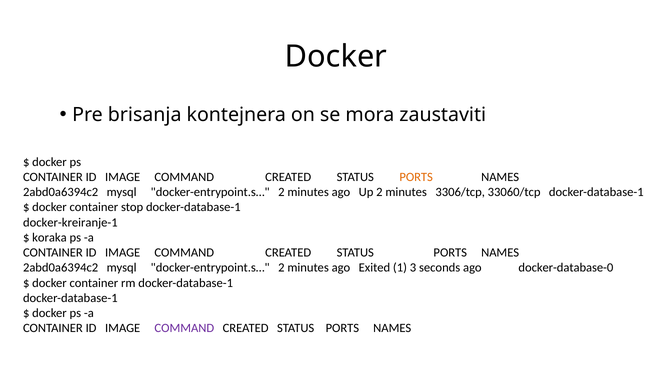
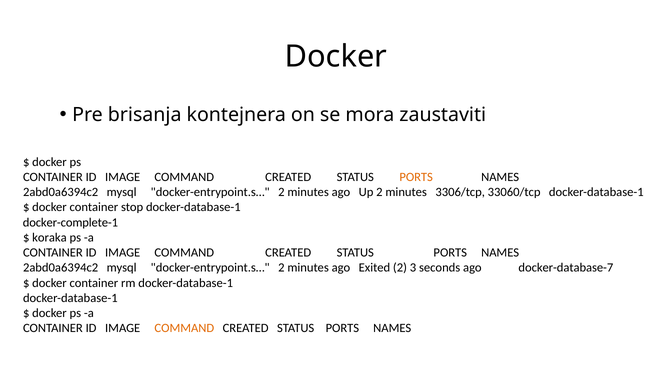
docker-kreiranje-1: docker-kreiranje-1 -> docker-complete-1 (70, 222)
Exited 1: 1 -> 2 (400, 268)
docker-database-0: docker-database-0 -> docker-database-7 (566, 268)
COMMAND colour: purple -> orange (184, 328)
